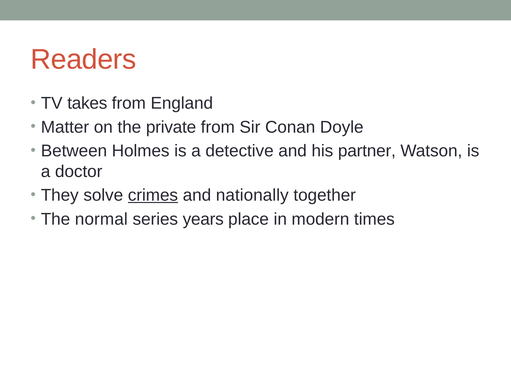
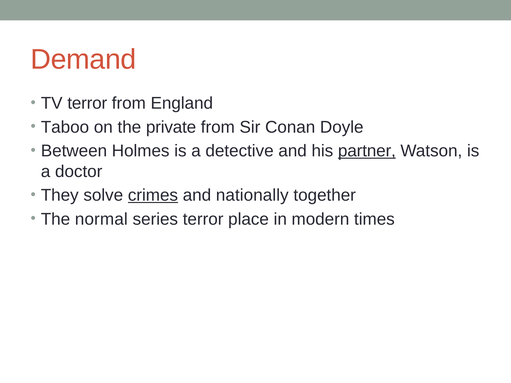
Readers: Readers -> Demand (83, 59)
TV takes: takes -> terror (87, 103)
Matter: Matter -> Taboo (65, 127)
partner underline: none -> present (367, 151)
series years: years -> terror (203, 219)
